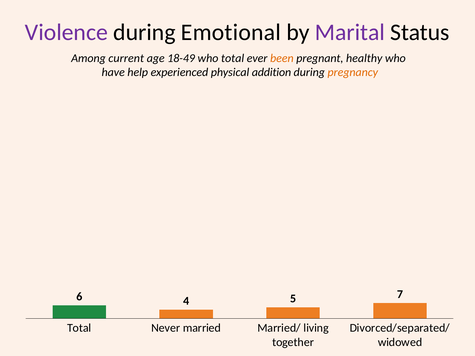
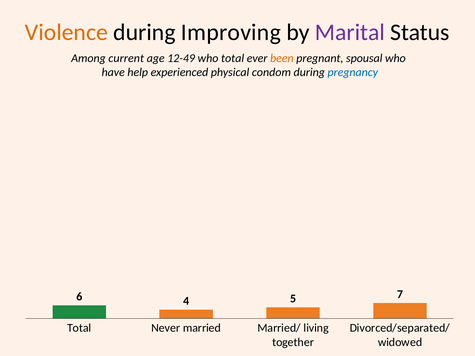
Violence colour: purple -> orange (66, 32)
Emotional: Emotional -> Improving (231, 32)
18-49: 18-49 -> 12-49 (181, 58)
healthy: healthy -> spousal (364, 58)
addition: addition -> condom (271, 72)
pregnancy colour: orange -> blue (353, 72)
